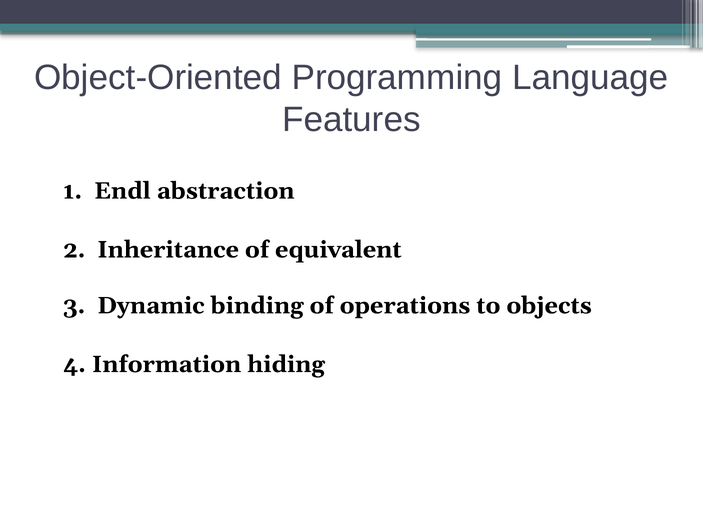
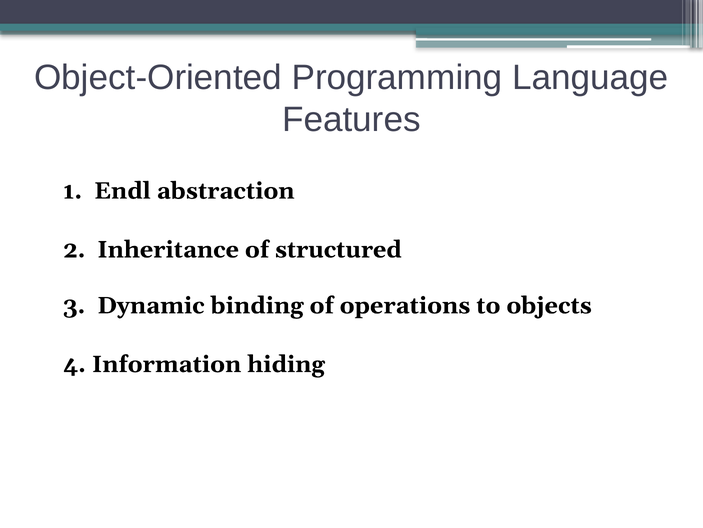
equivalent: equivalent -> structured (338, 249)
